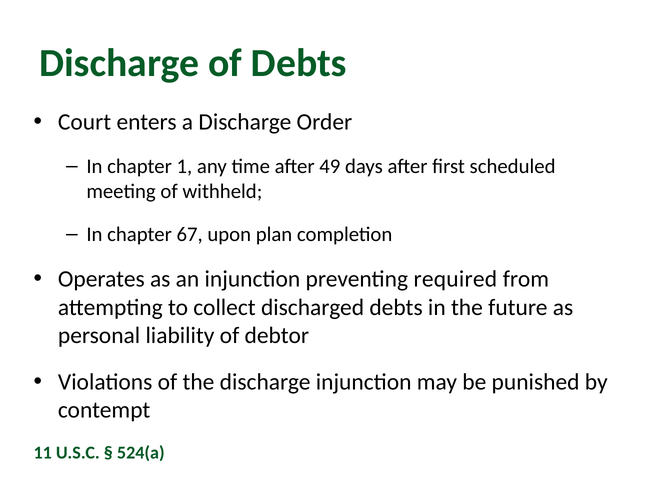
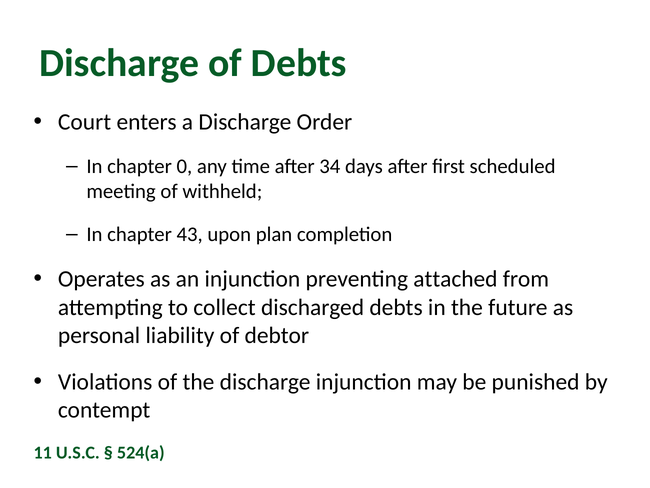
1: 1 -> 0 (184, 166)
49: 49 -> 34 (330, 166)
67: 67 -> 43 (190, 234)
required: required -> attached (455, 279)
